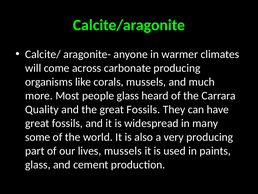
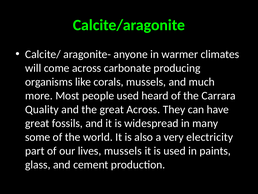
people glass: glass -> used (128, 95)
the great Fossils: Fossils -> Across (143, 109)
very producing: producing -> electricity (210, 137)
